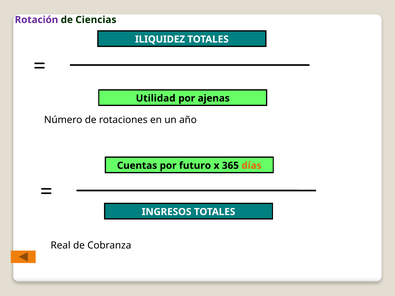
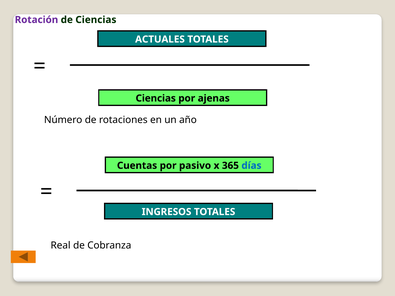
ILIQUIDEZ: ILIQUIDEZ -> ACTUALES (160, 39)
Utilidad: Utilidad -> Ciencias (156, 98)
futuro: futuro -> pasivo (195, 166)
días colour: orange -> blue (251, 166)
